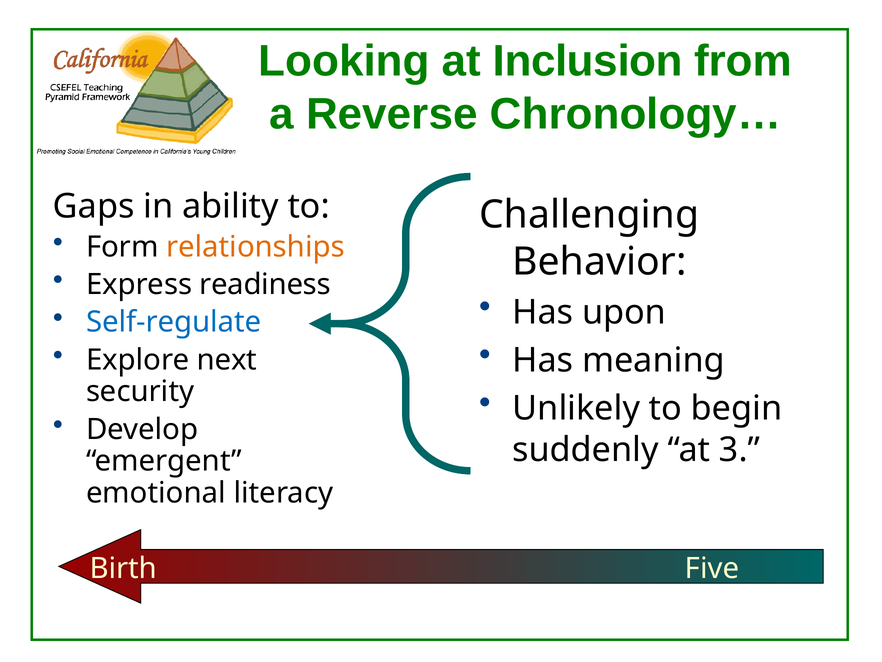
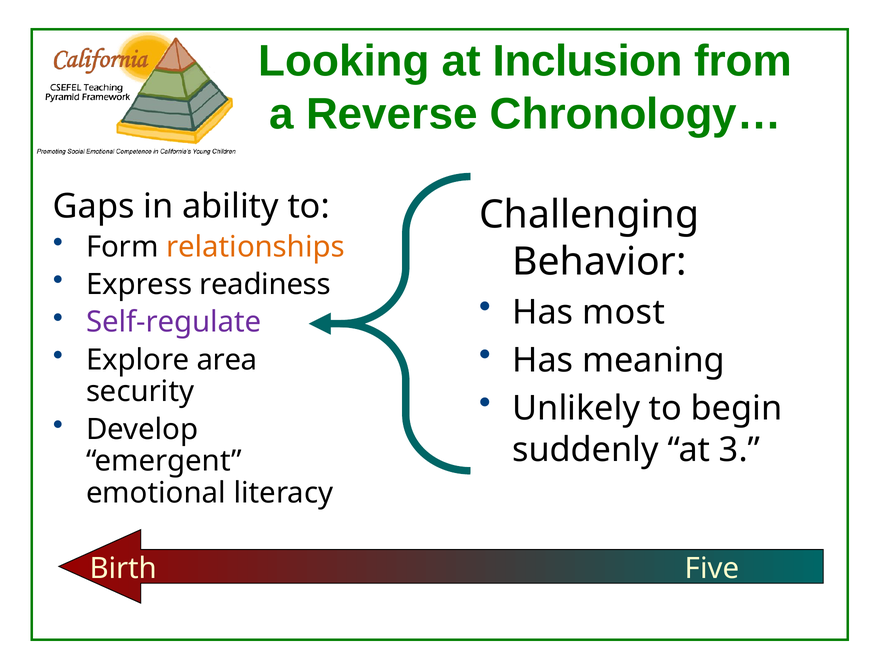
upon: upon -> most (624, 312)
Self-regulate colour: blue -> purple (174, 322)
next: next -> area (227, 360)
